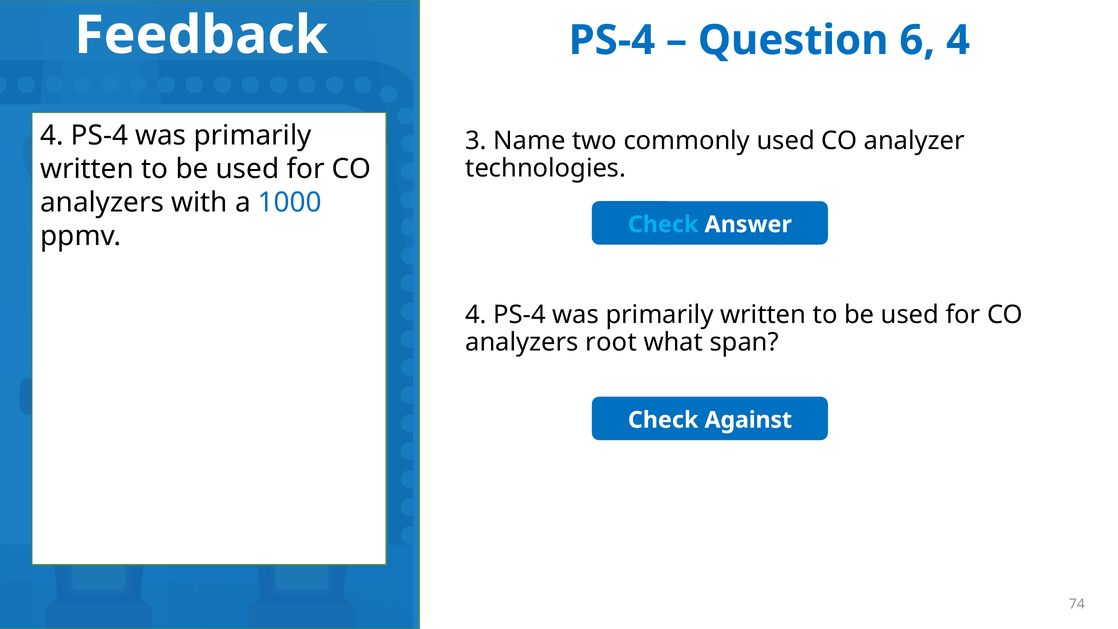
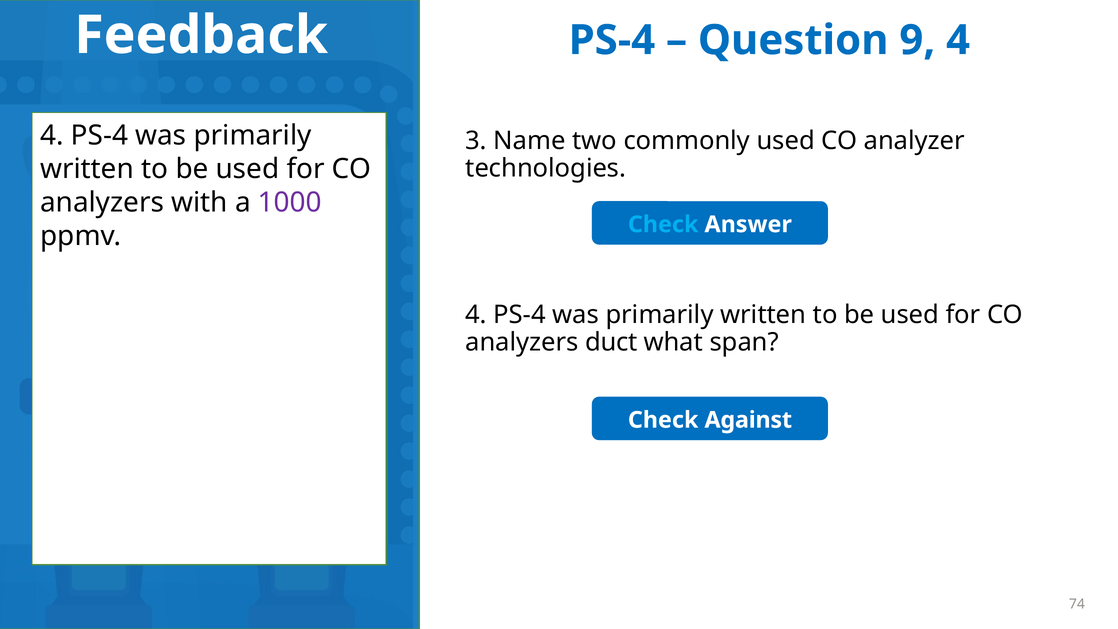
6: 6 -> 9 (917, 40)
1000 colour: blue -> purple (290, 202)
root: root -> duct (611, 342)
